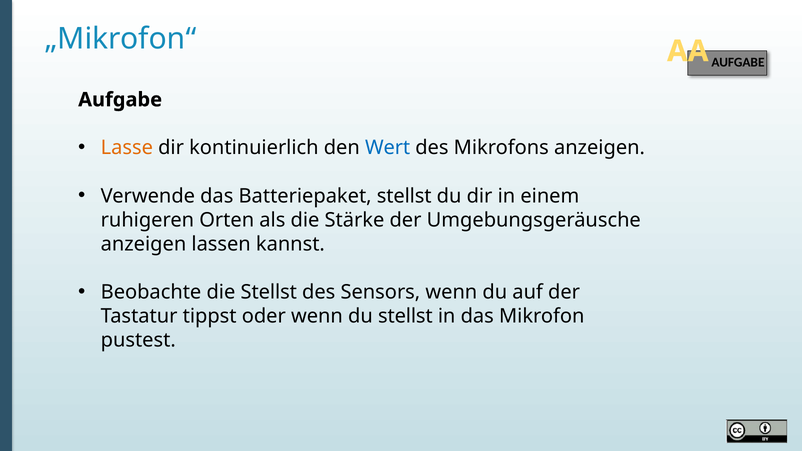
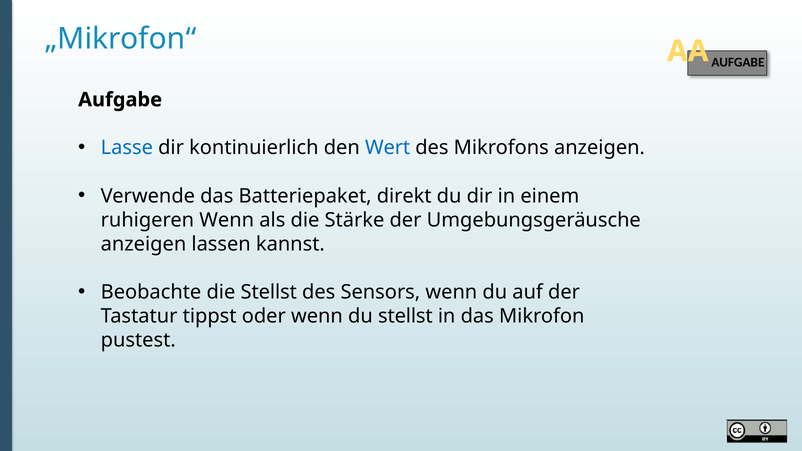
Lasse colour: orange -> blue (127, 148)
Batteriepaket stellst: stellst -> direkt (404, 196)
ruhigeren Orten: Orten -> Wenn (227, 220)
